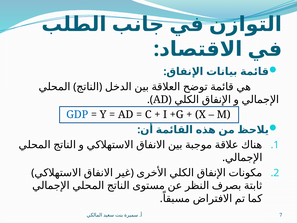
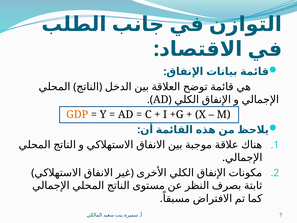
GDP colour: blue -> orange (77, 115)
